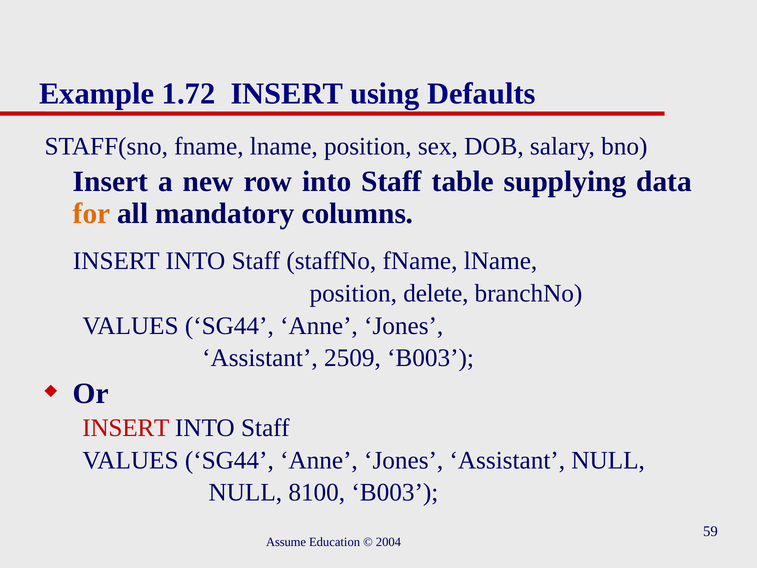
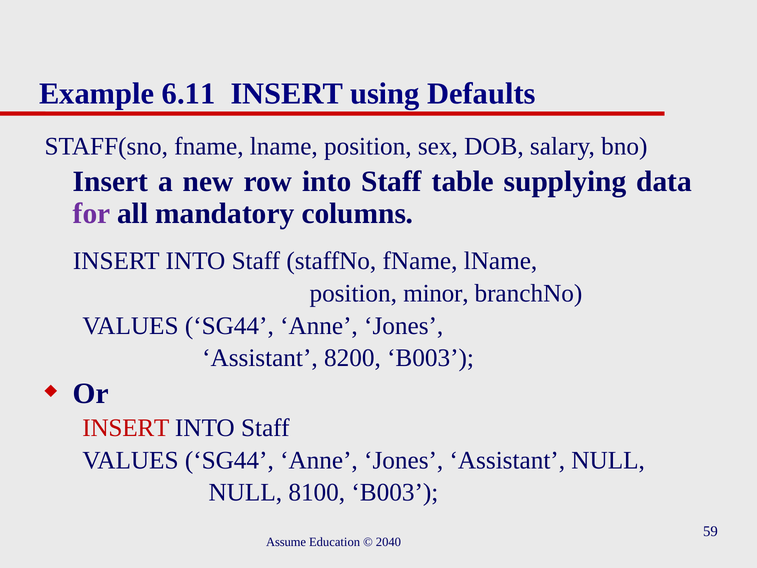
1.72: 1.72 -> 6.11 (189, 94)
for colour: orange -> purple (92, 213)
delete: delete -> minor (436, 293)
2509: 2509 -> 8200 (352, 358)
2004: 2004 -> 2040 (388, 542)
